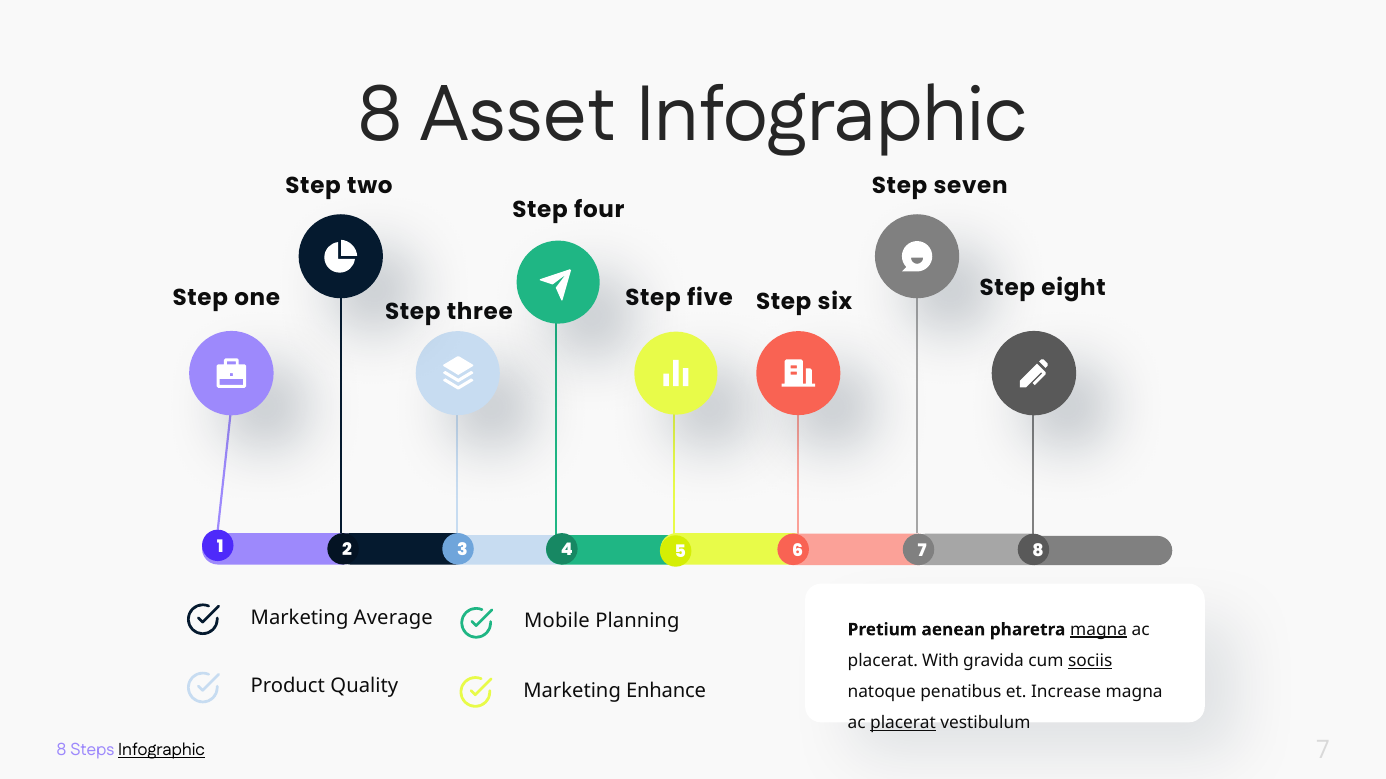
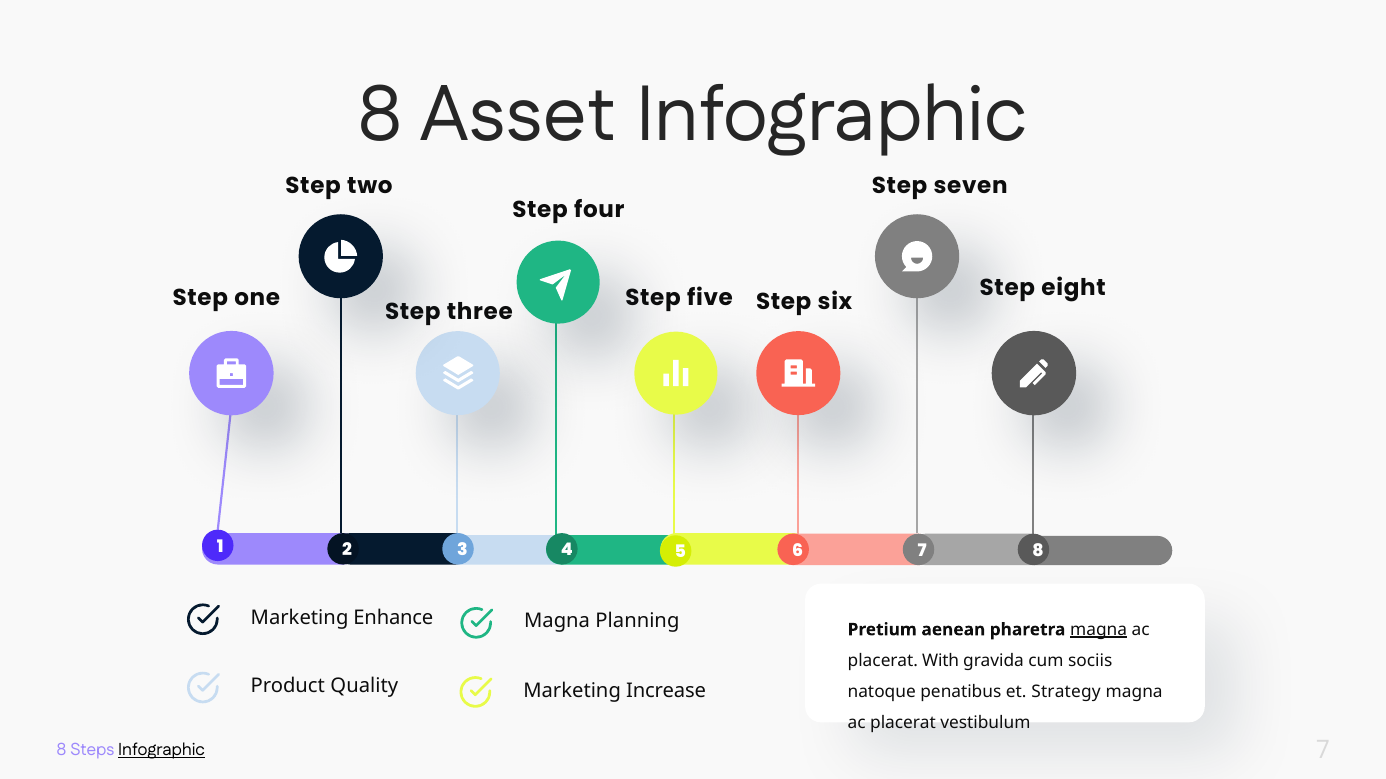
Average: Average -> Enhance (393, 618)
Mobile: Mobile -> Magna (557, 622)
sociis underline: present -> none (1090, 661)
Enhance: Enhance -> Increase (666, 691)
Increase: Increase -> Strategy (1066, 692)
placerat underline: present -> none (903, 724)
